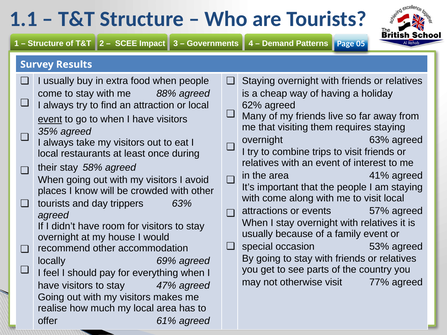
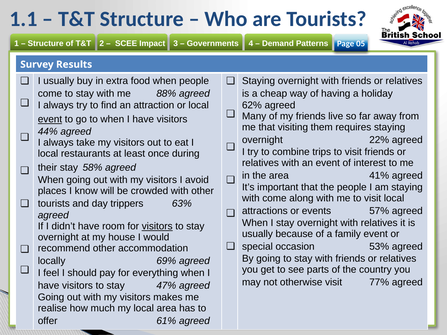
35%: 35% -> 44% (48, 132)
overnight 63%: 63% -> 22% (379, 140)
visitors underline: none -> present (157, 226)
